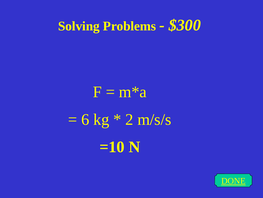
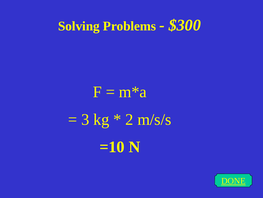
6: 6 -> 3 (85, 119)
